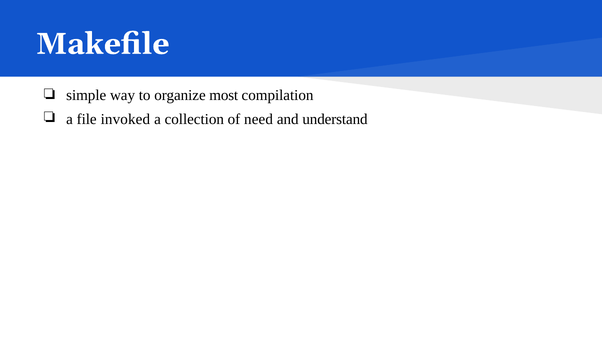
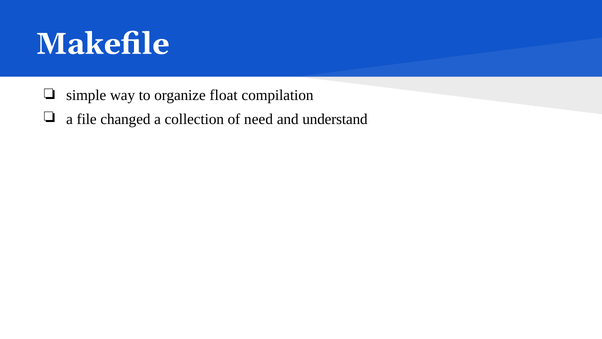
most: most -> float (224, 95)
invoked: invoked -> changed (125, 119)
